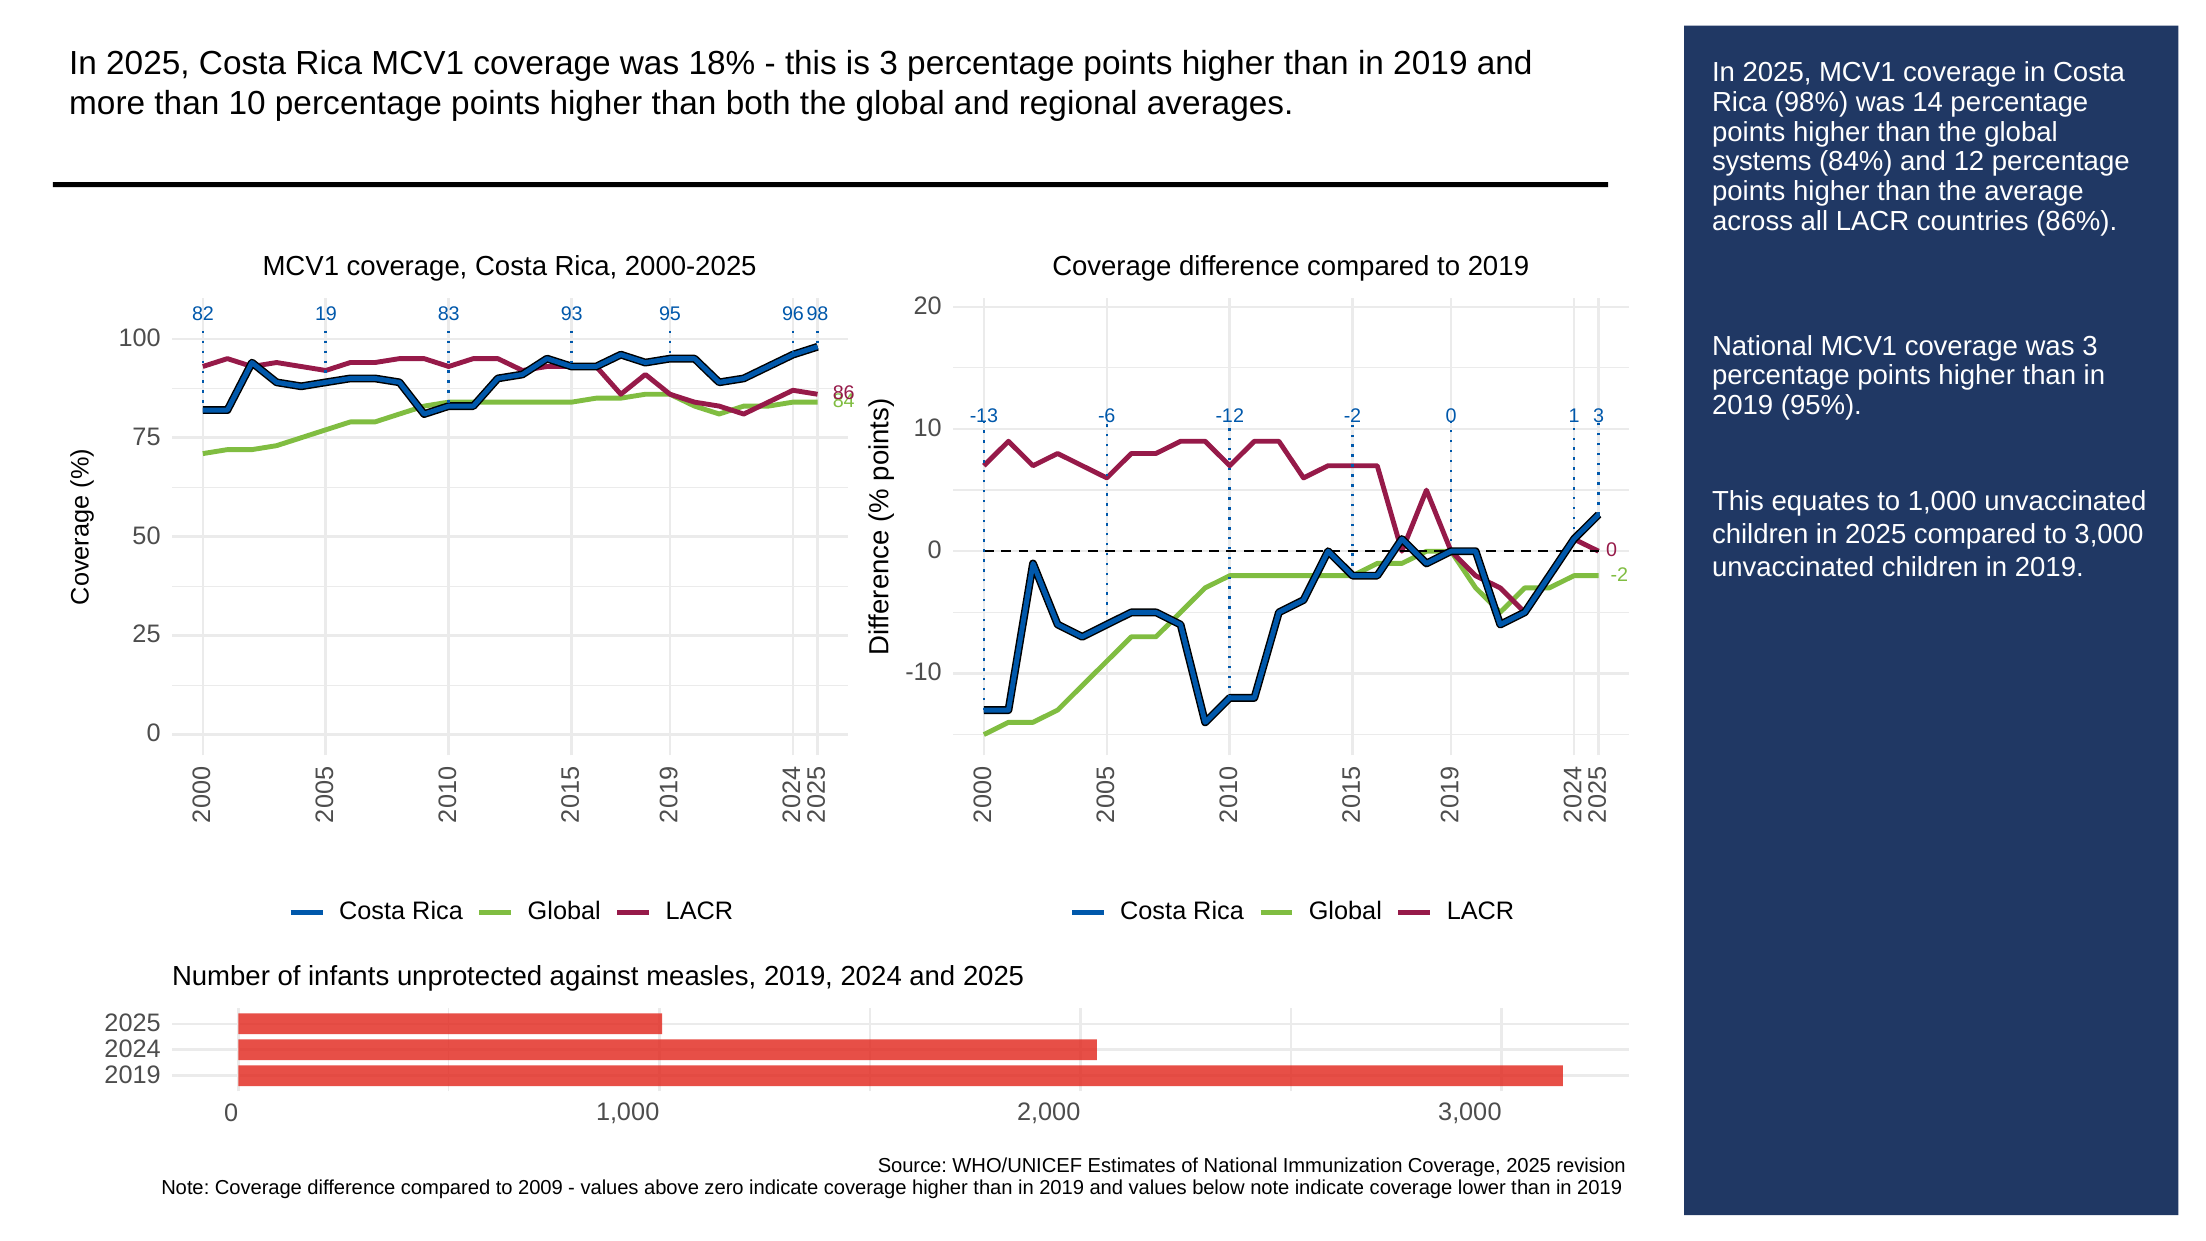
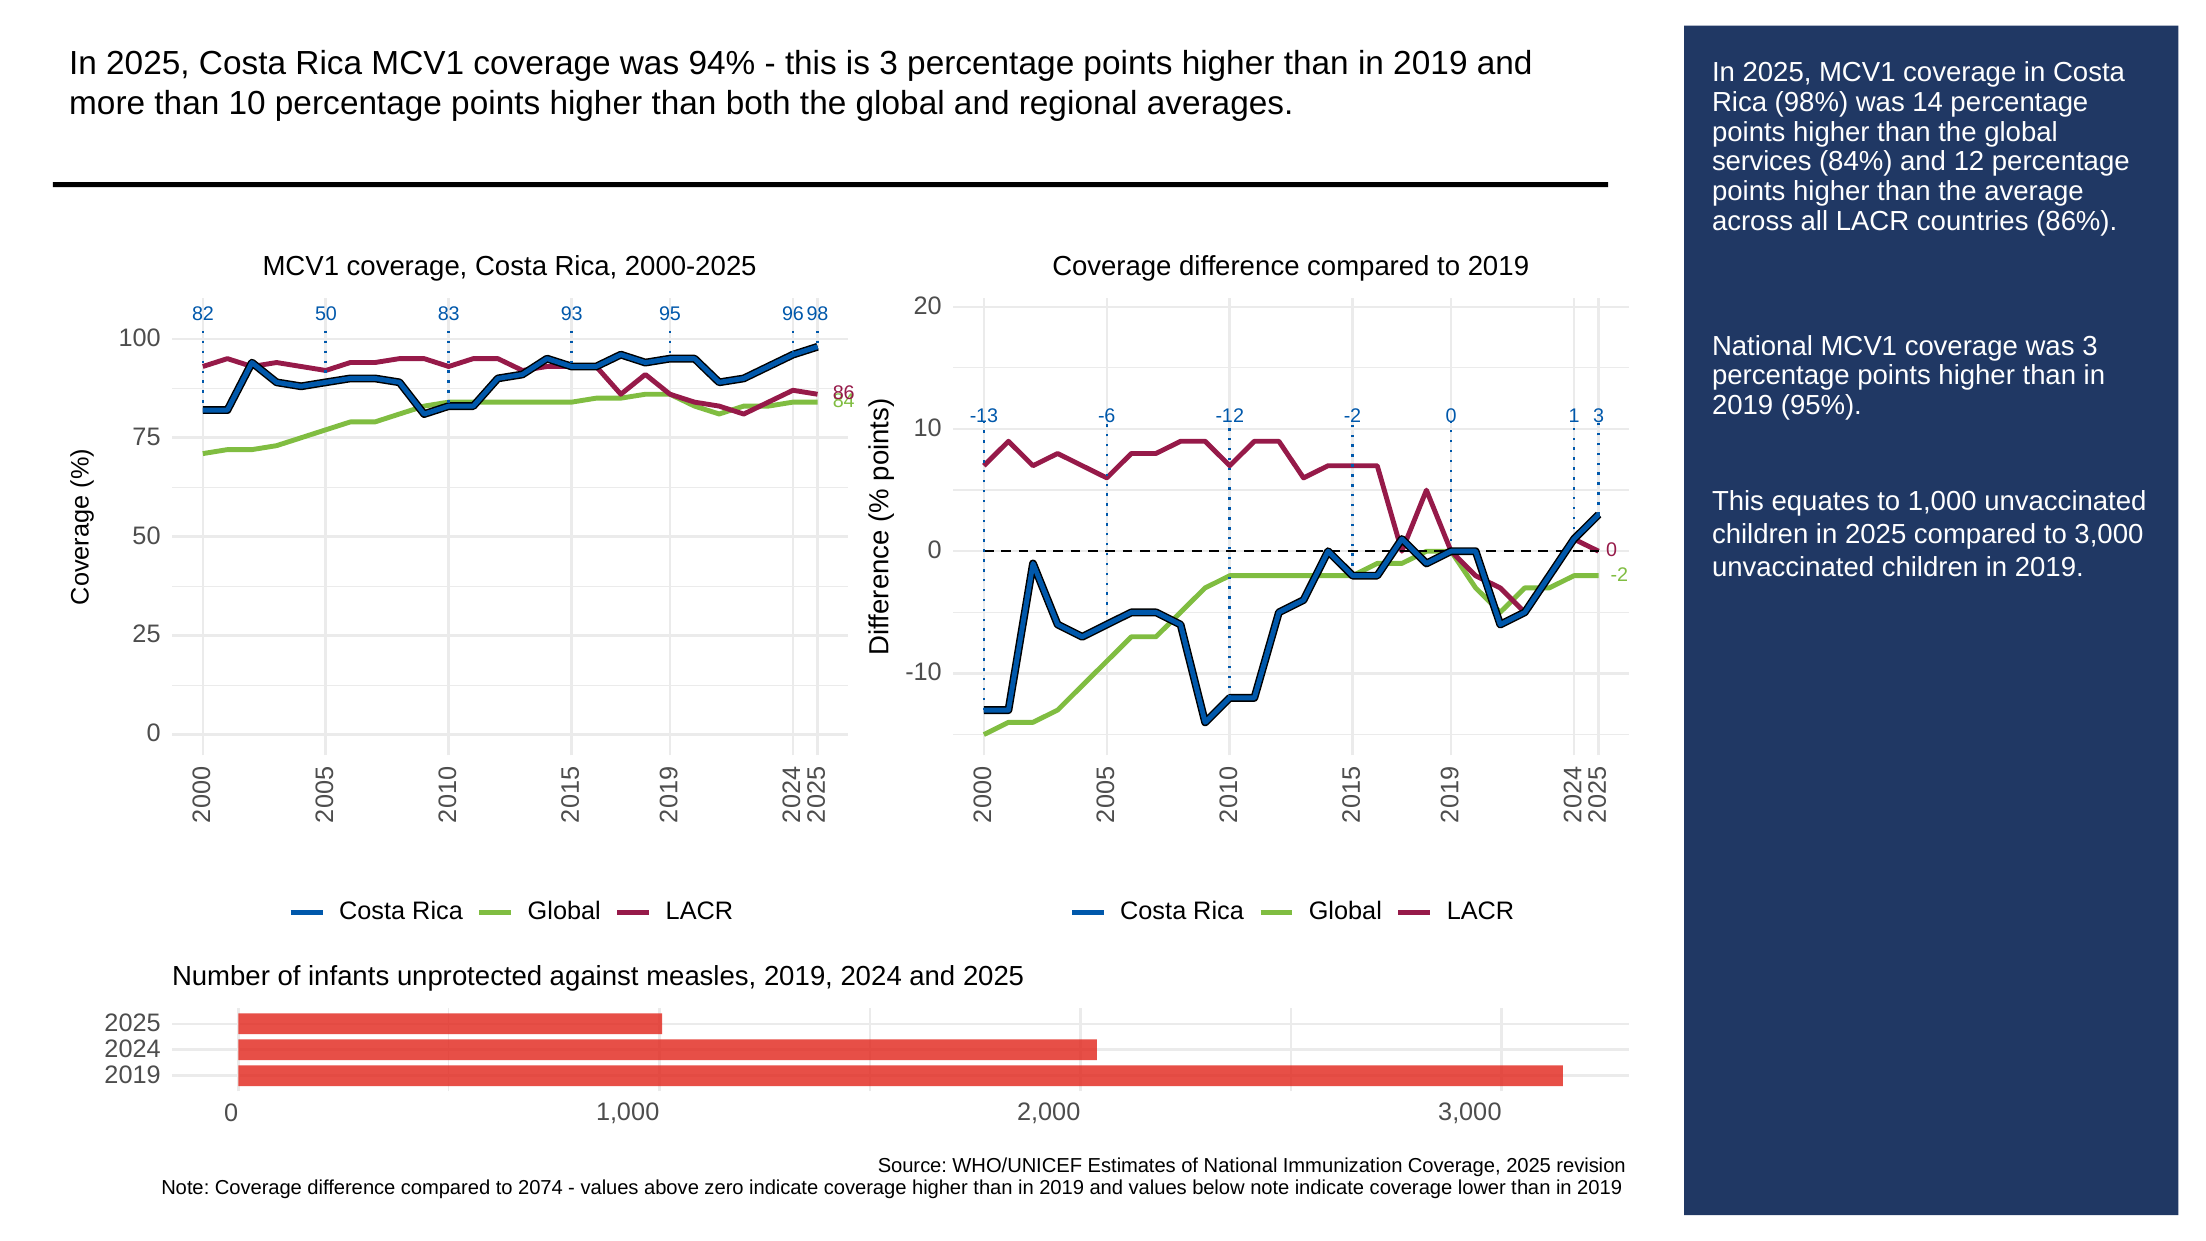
18%: 18% -> 94% (722, 64)
systems: systems -> services (1762, 162)
82 19: 19 -> 50 (326, 314)
2009: 2009 -> 2074 (541, 1188)
